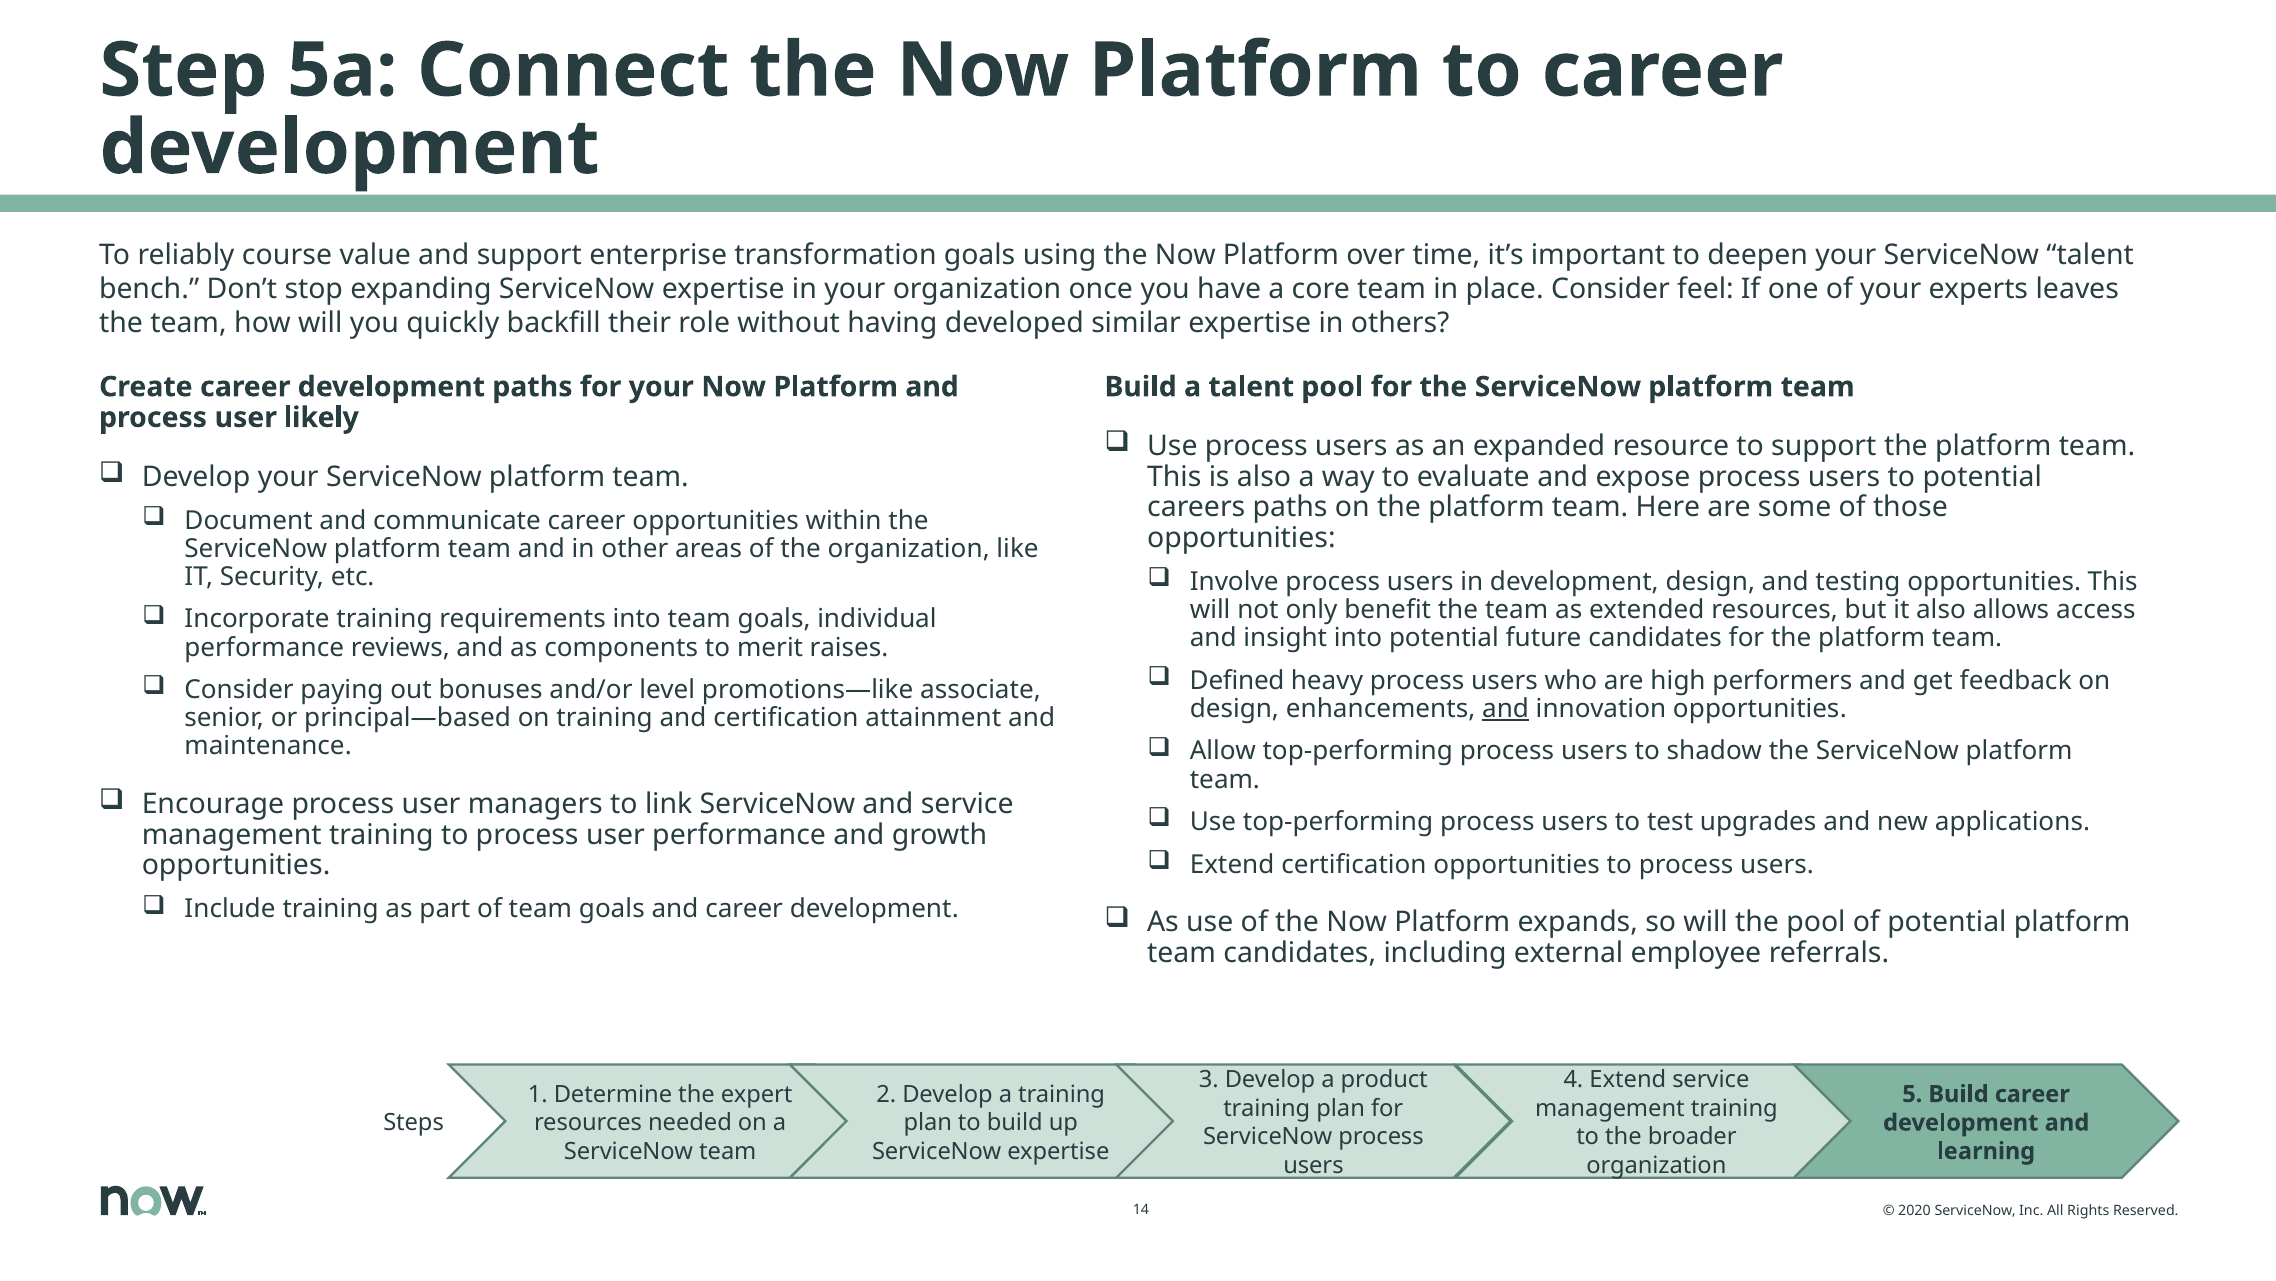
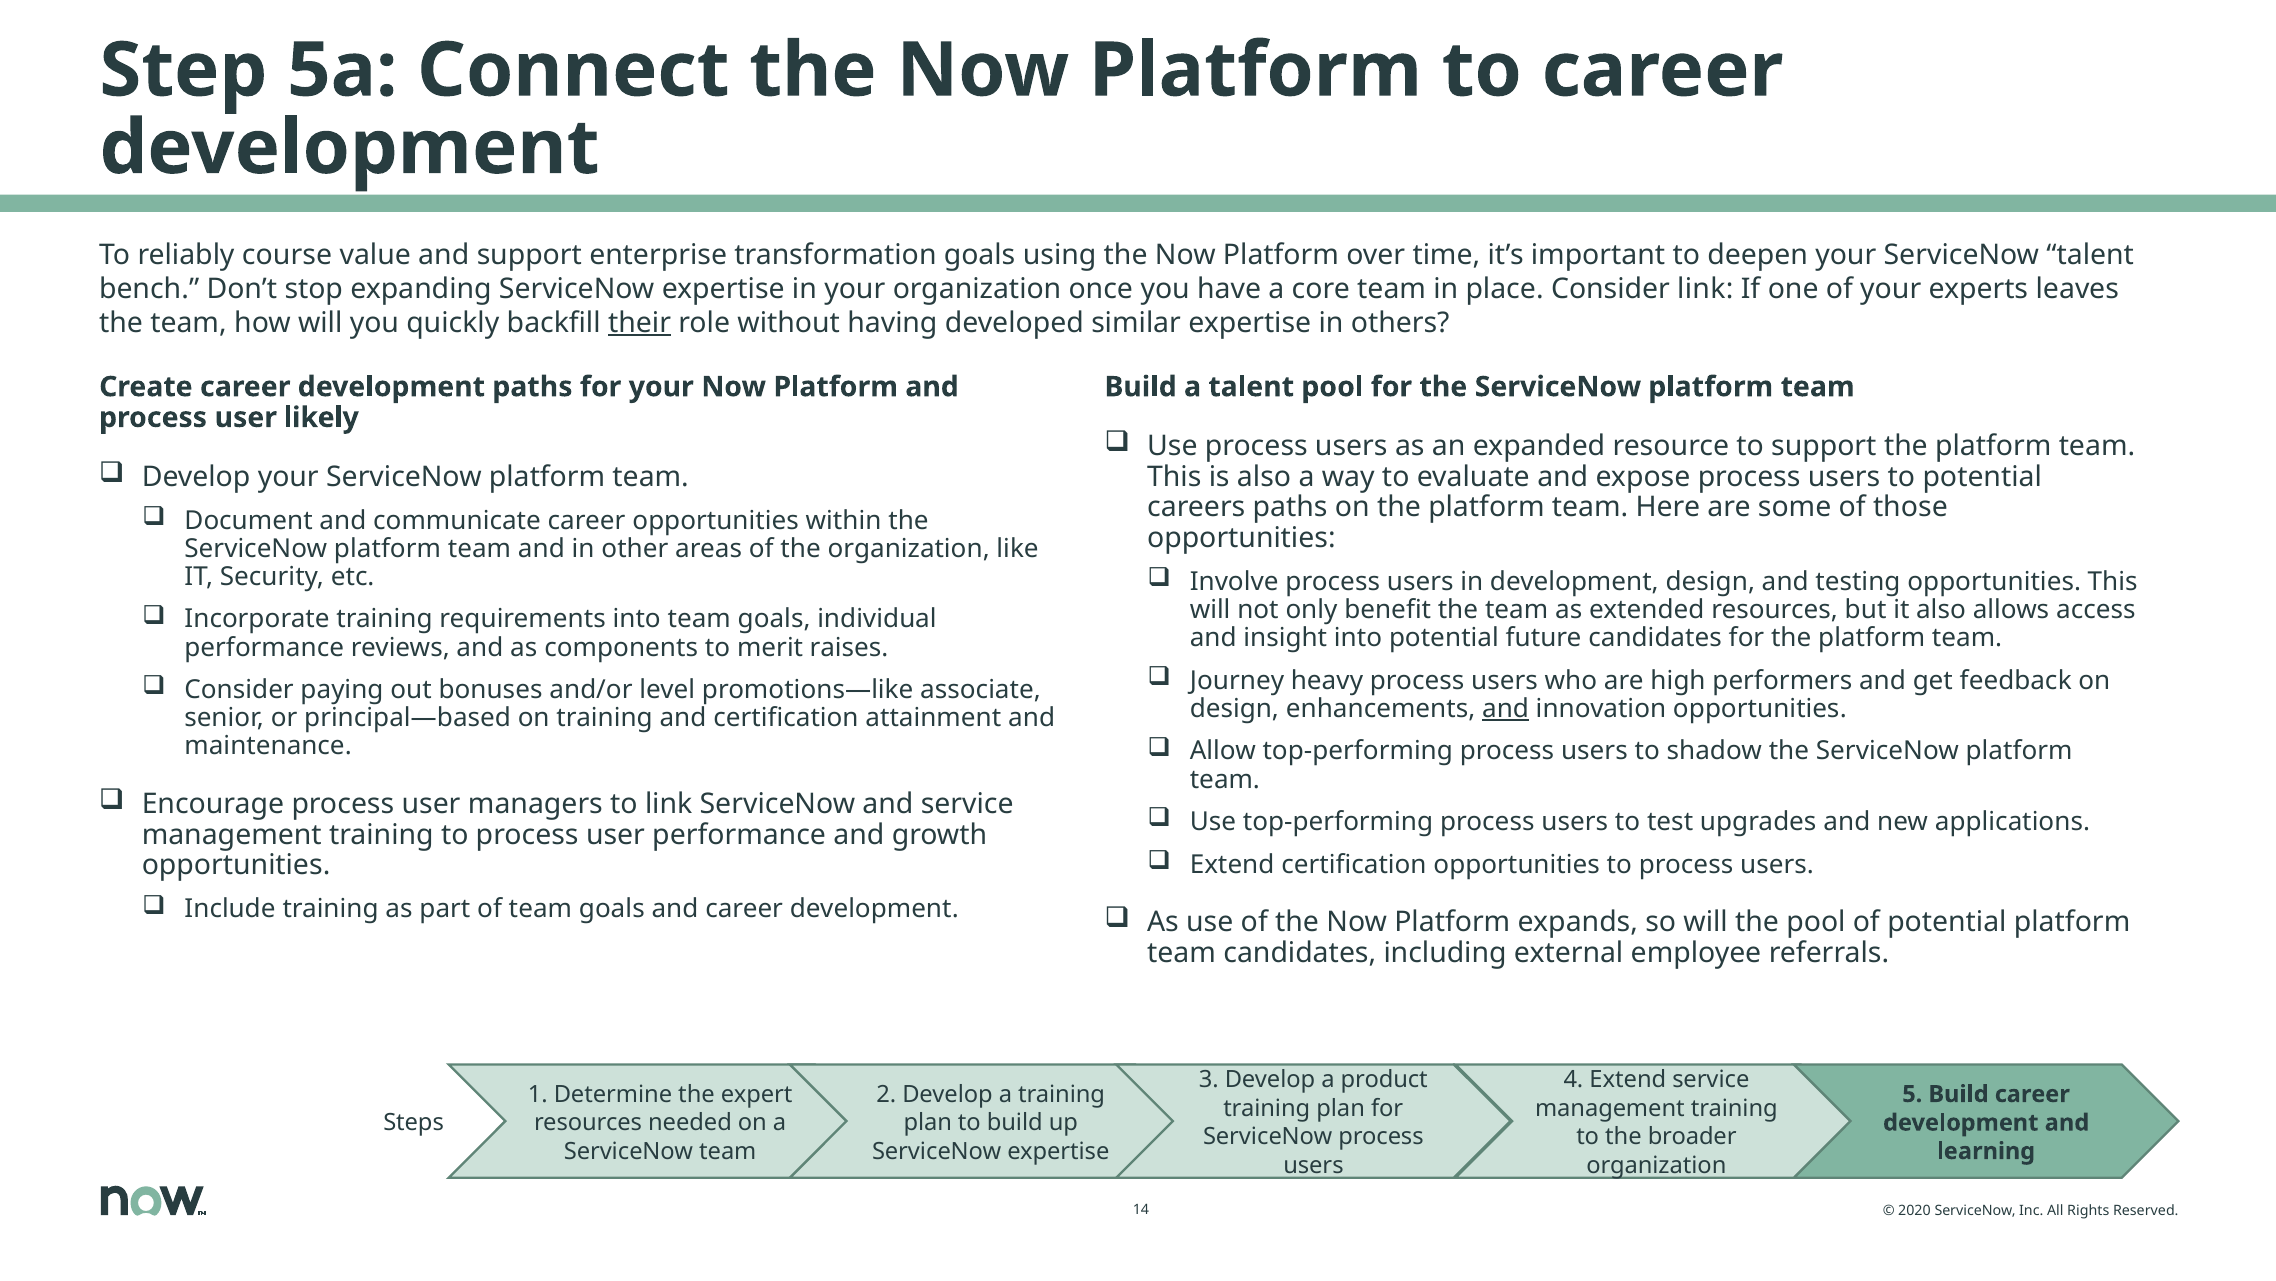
Consider feel: feel -> link (1705, 289)
their underline: none -> present (640, 323)
Defined: Defined -> Journey (1237, 681)
